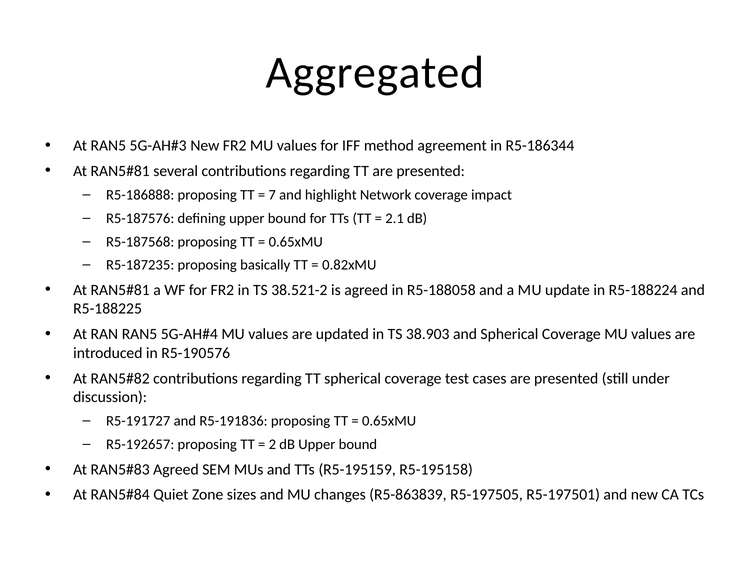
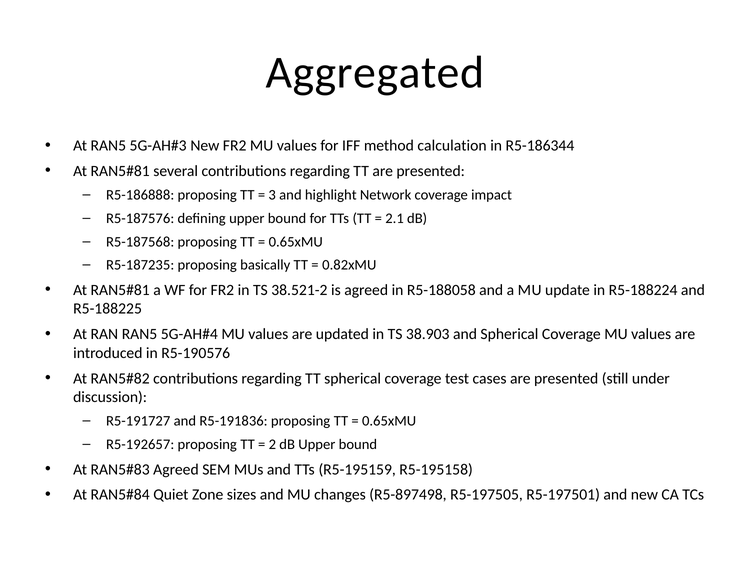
agreement: agreement -> calculation (452, 146)
7: 7 -> 3 (272, 195)
R5-863839: R5-863839 -> R5-897498 (408, 495)
